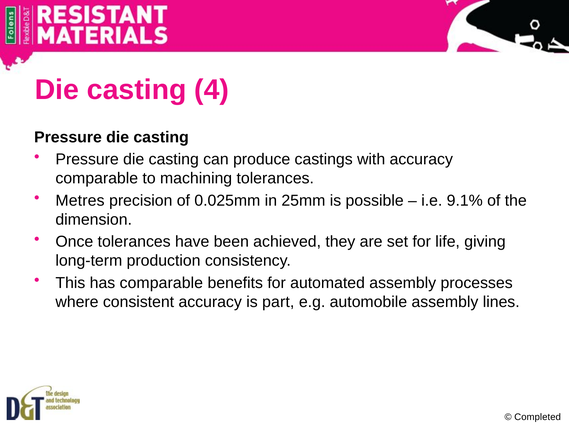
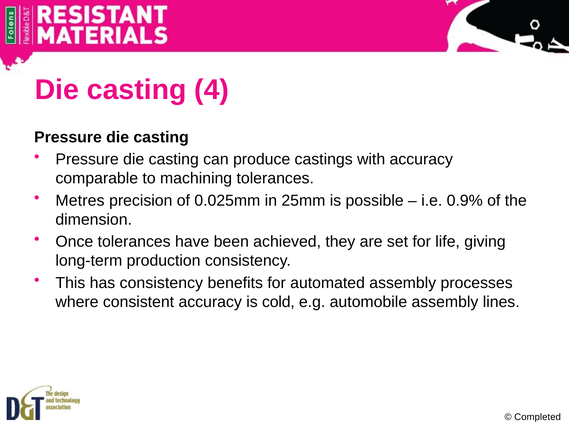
9.1%: 9.1% -> 0.9% (465, 200)
has comparable: comparable -> consistency (161, 283)
part: part -> cold (278, 302)
